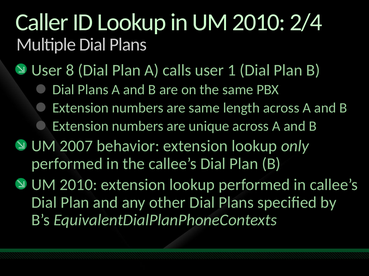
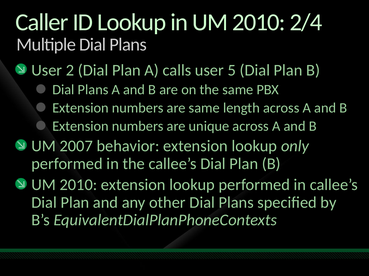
8: 8 -> 2 (70, 70)
1: 1 -> 5 (232, 70)
